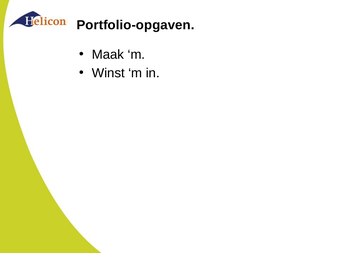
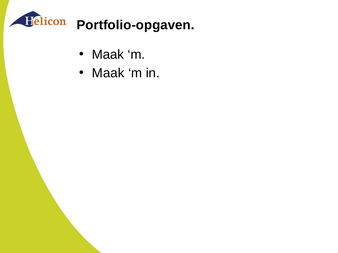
Winst: Winst -> Maak (108, 73)
